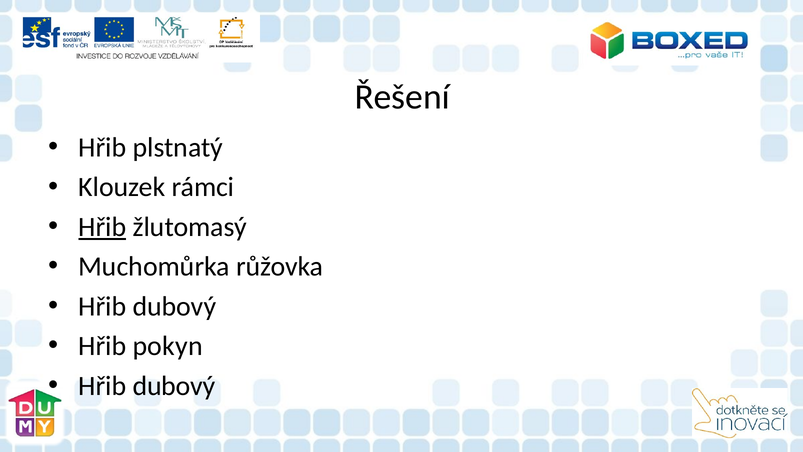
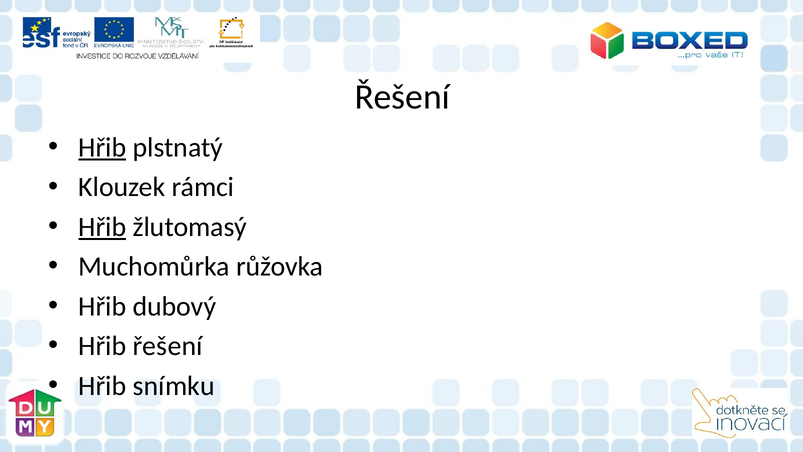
Hřib underline: none -> present (102, 147)
Hřib pokyn: pokyn -> řešení (168, 346)
dubový: dubový -> snímku (174, 386)
